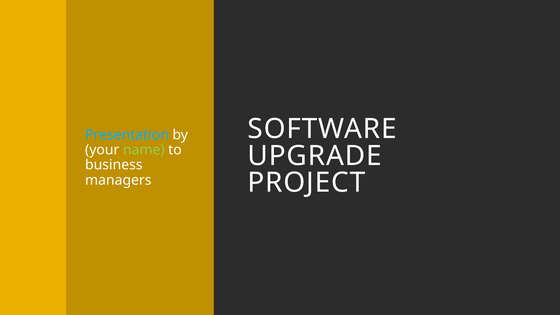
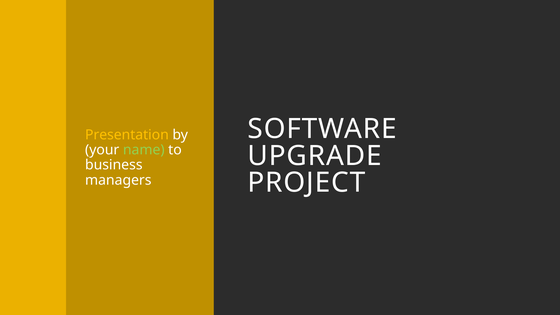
Presentation colour: light blue -> yellow (127, 135)
